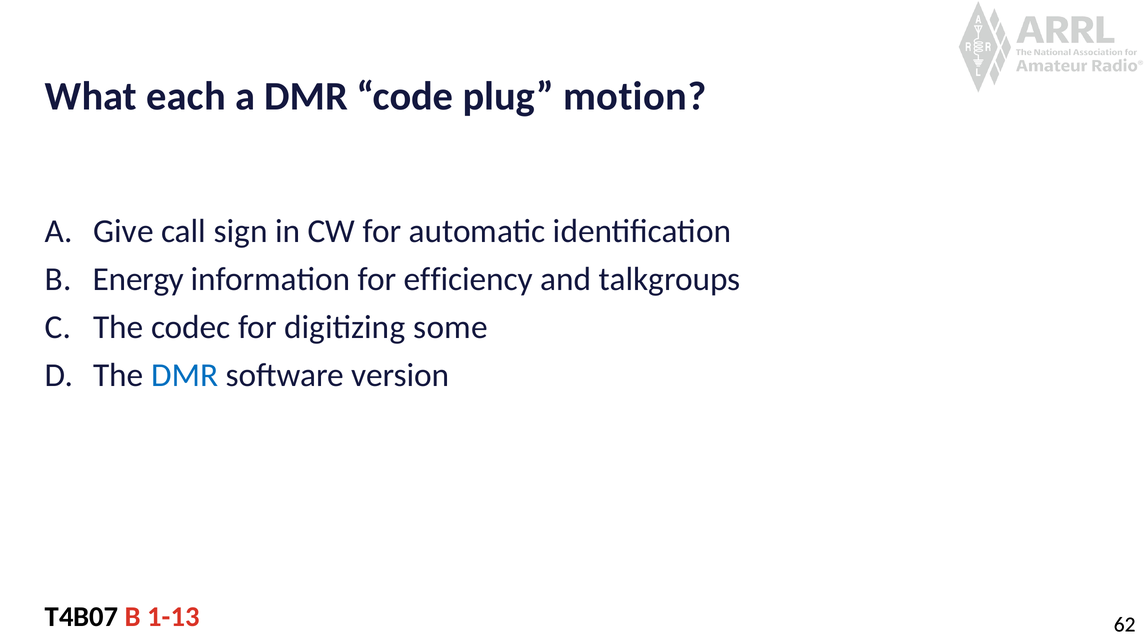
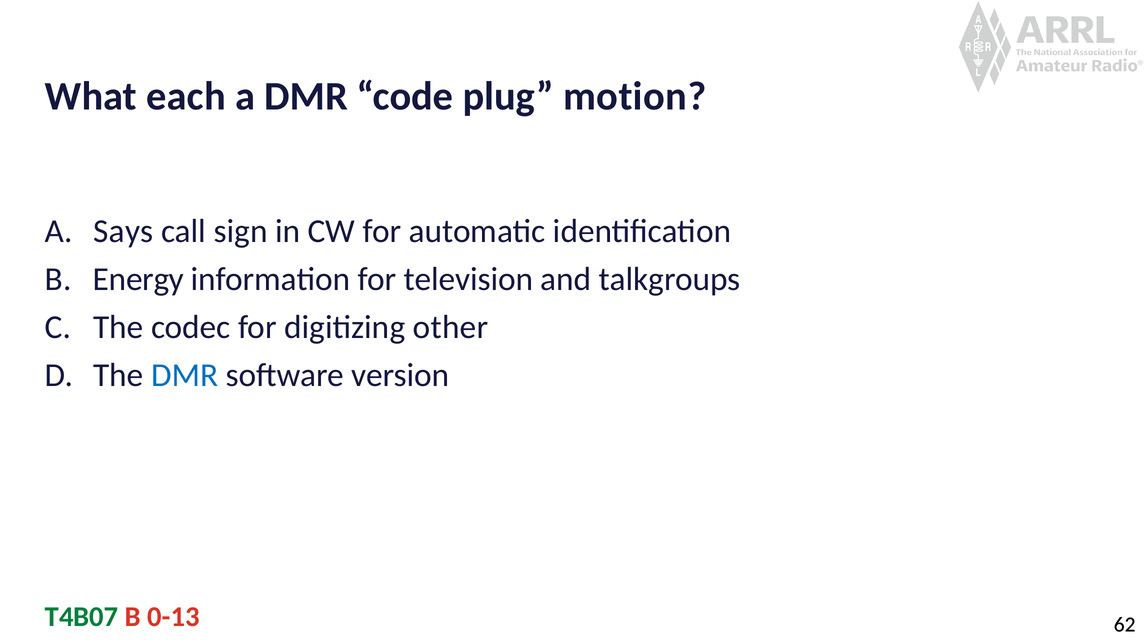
Give: Give -> Says (123, 231)
efficiency: efficiency -> television (468, 279)
some: some -> other (451, 327)
T4B07 colour: black -> green (82, 616)
1-13: 1-13 -> 0-13 (174, 616)
